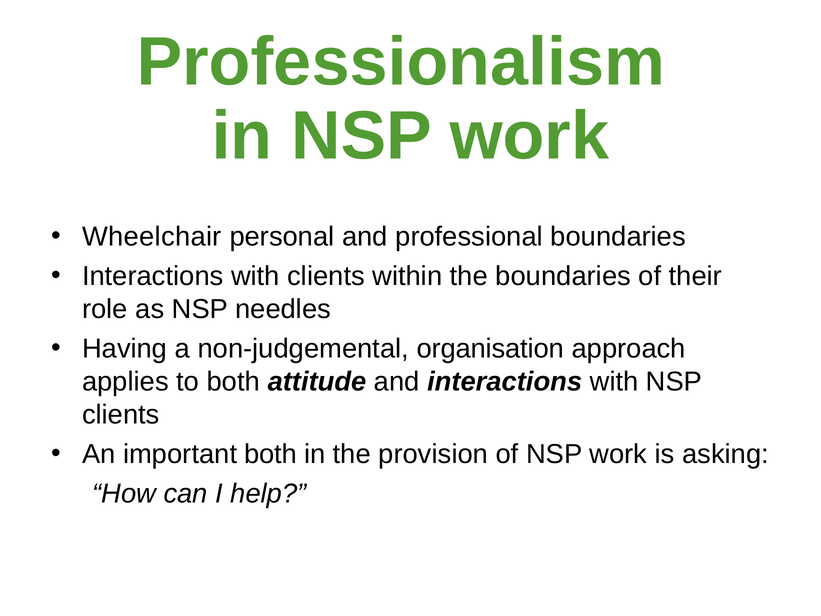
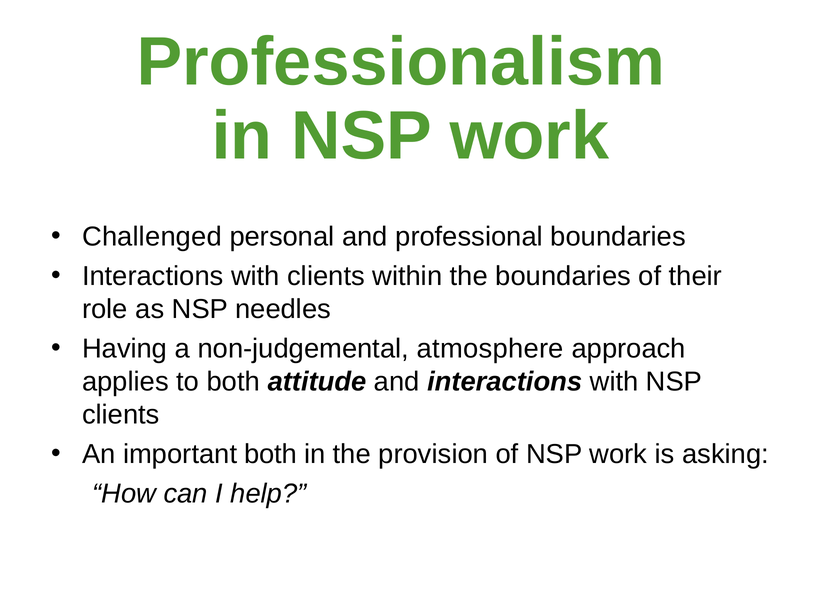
Wheelchair: Wheelchair -> Challenged (152, 236)
organisation: organisation -> atmosphere (490, 349)
